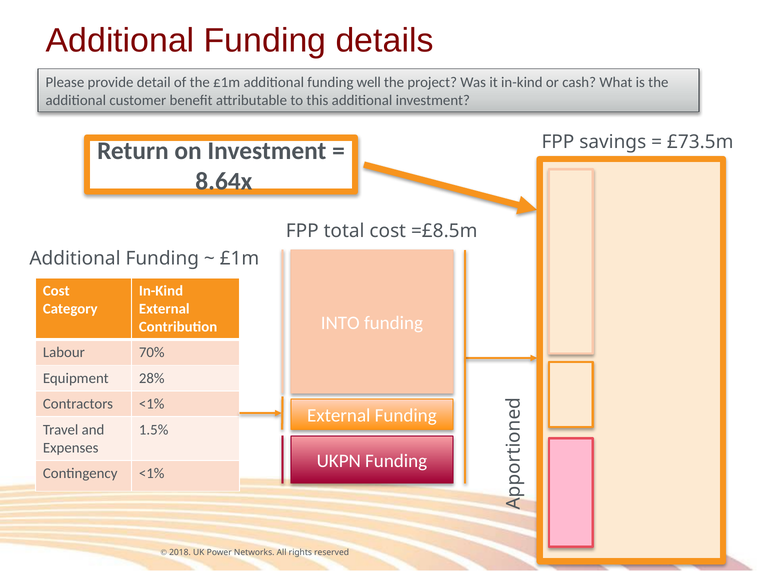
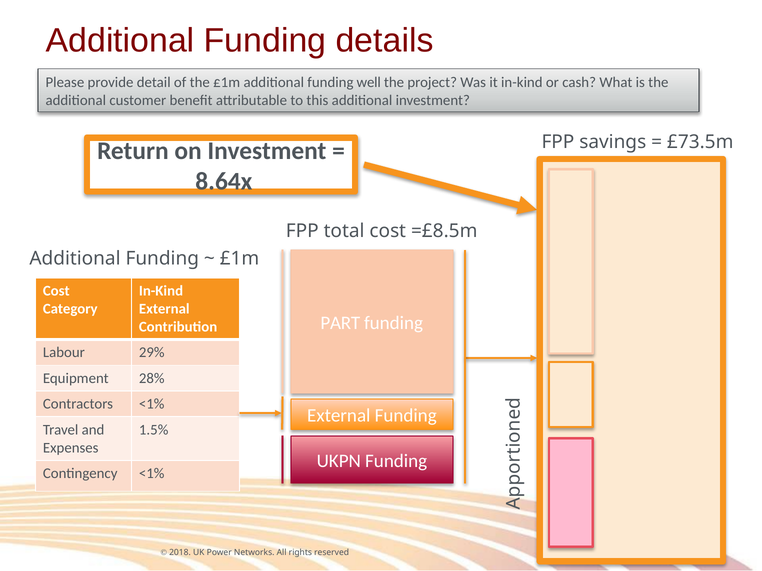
INTO: INTO -> PART (340, 323)
70%: 70% -> 29% (152, 353)
